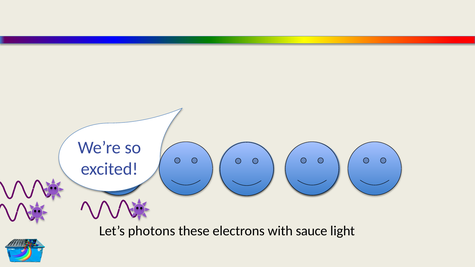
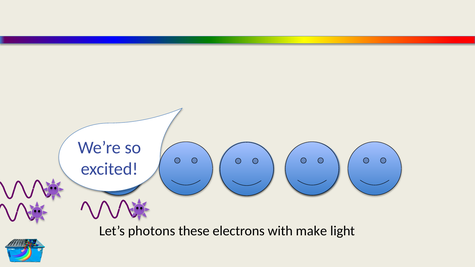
sauce: sauce -> make (311, 231)
